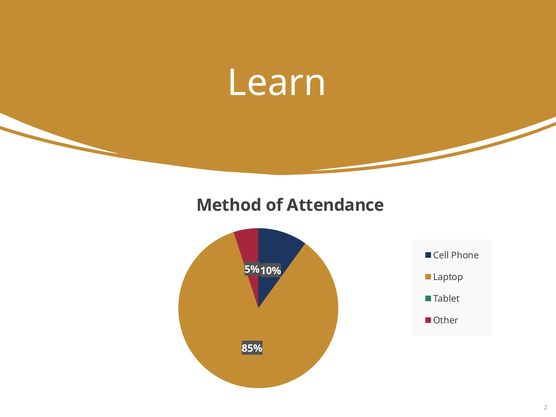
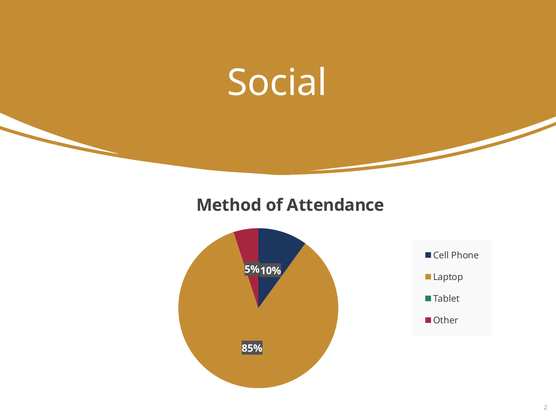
Learn: Learn -> Social (277, 83)
